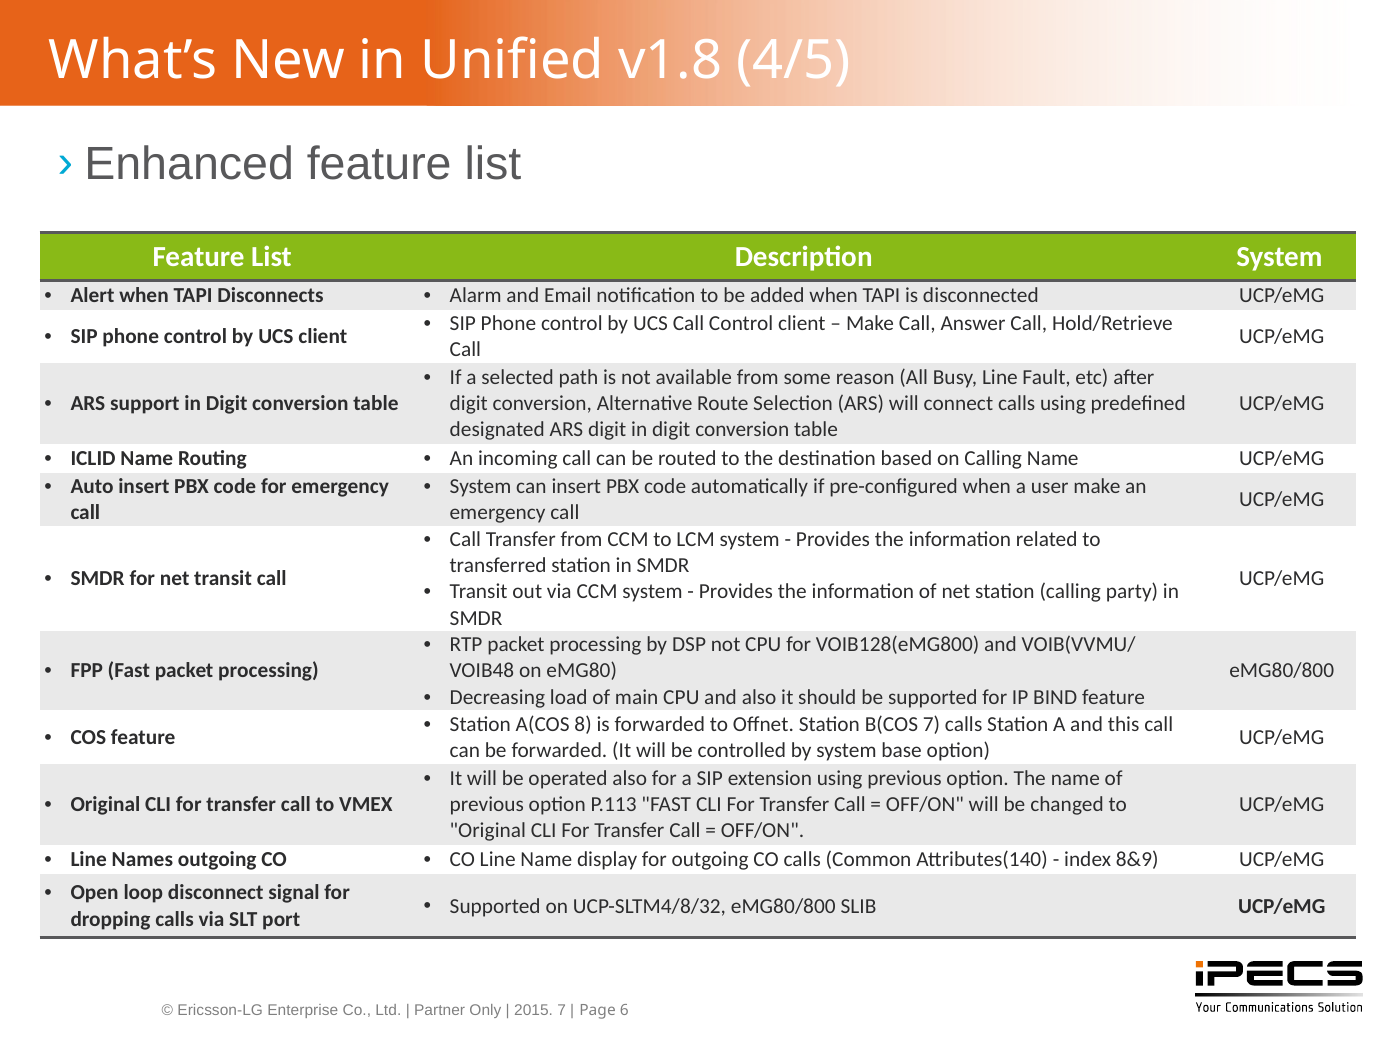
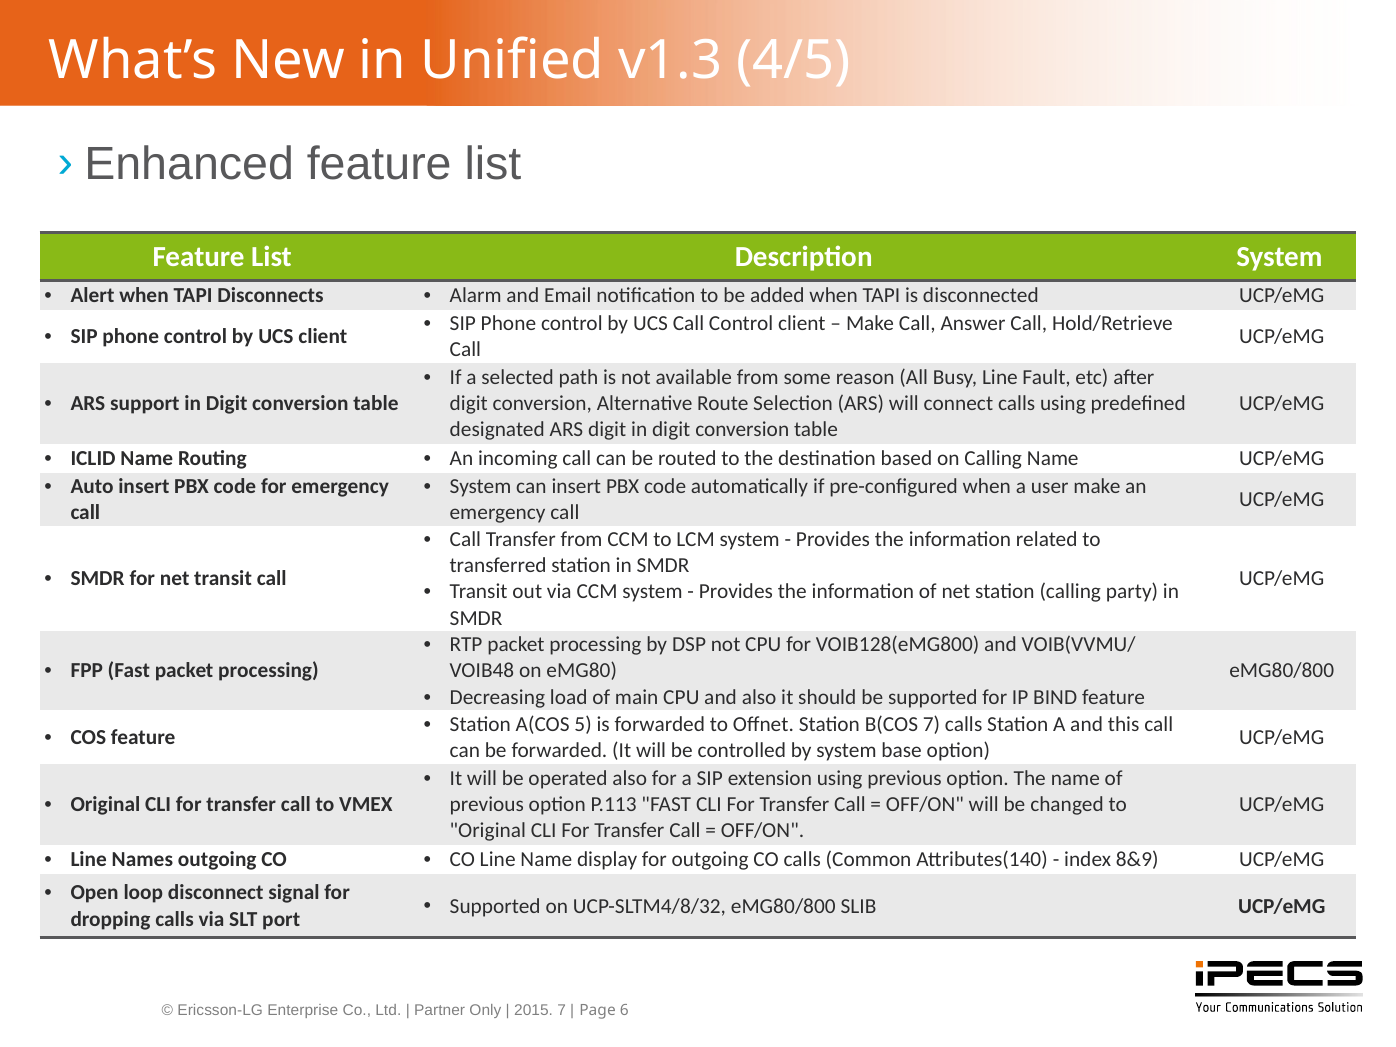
v1.8: v1.8 -> v1.3 (670, 61)
8: 8 -> 5 (583, 724)
